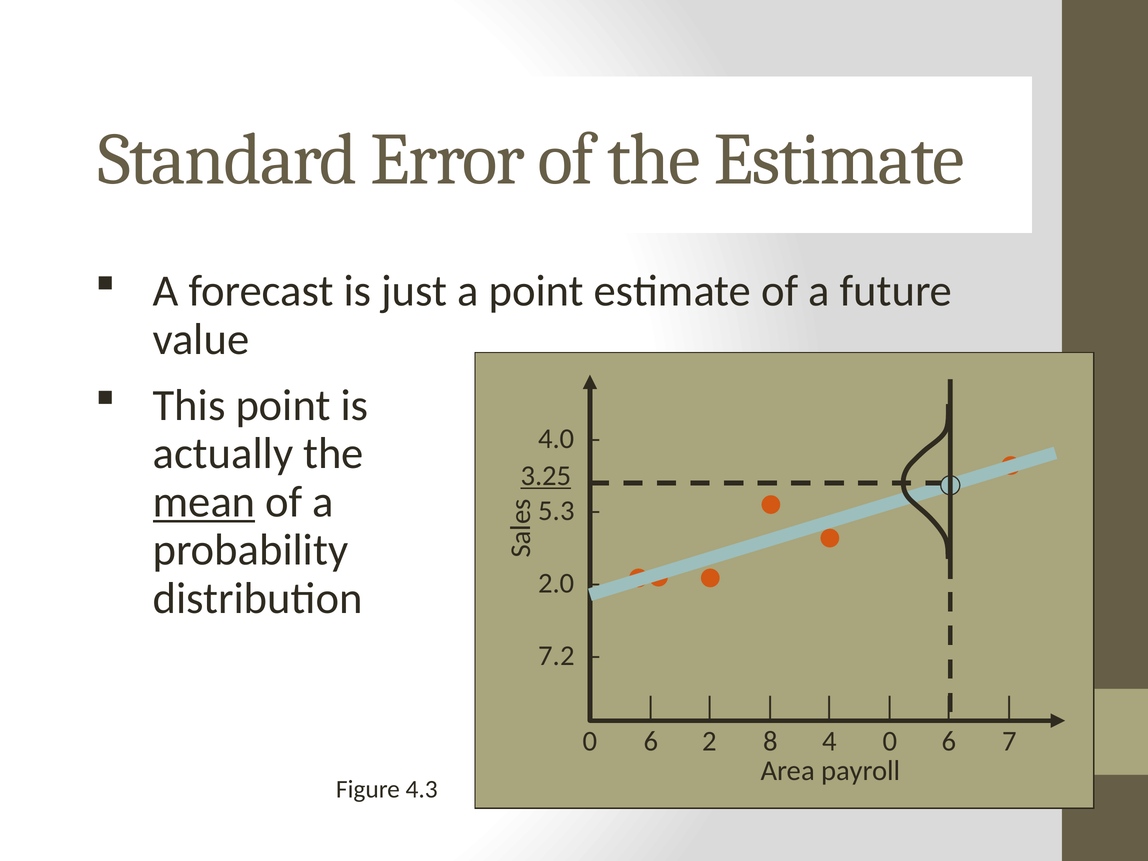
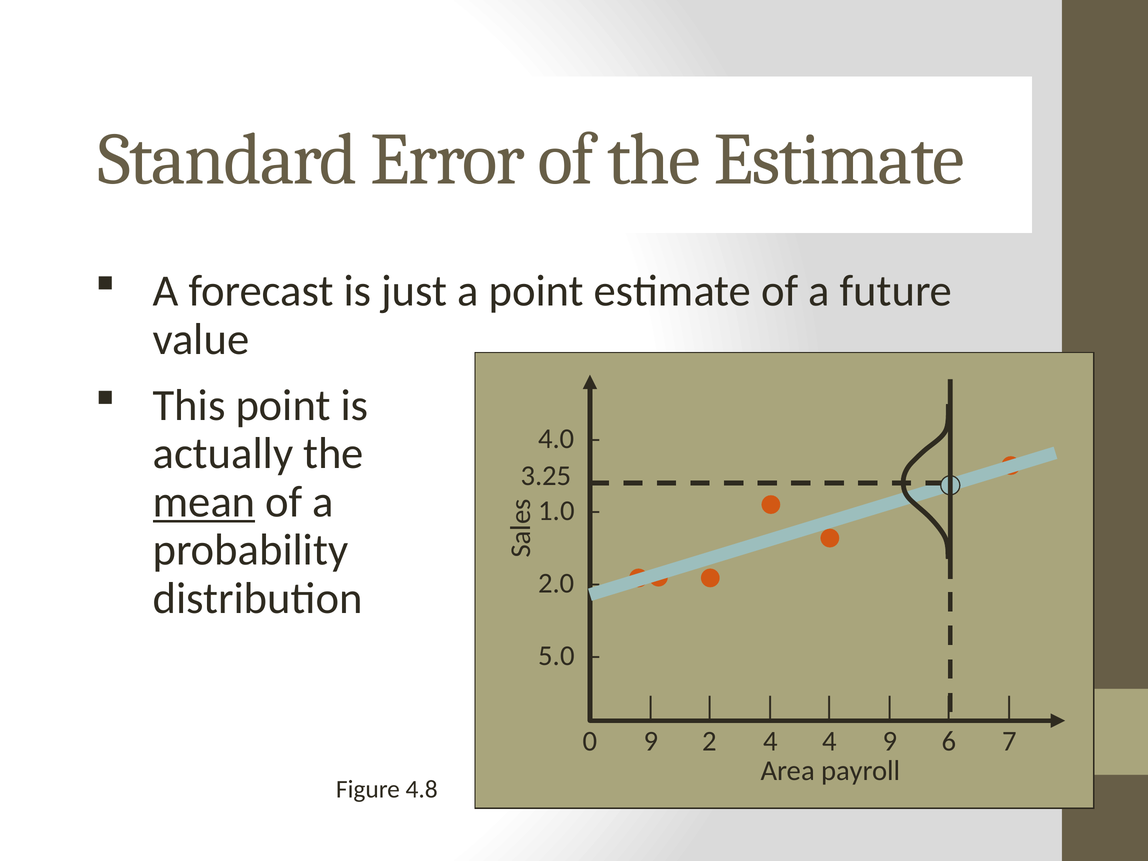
3.25 underline: present -> none (546, 476)
5.3: 5.3 -> 1.0 (556, 511)
7.2: 7.2 -> 5.0 (556, 656)
6: 6 -> 9 (651, 741)
2 8: 8 -> 4 (770, 741)
4 0: 0 -> 9 (890, 741)
4.3: 4.3 -> 4.8 (422, 789)
